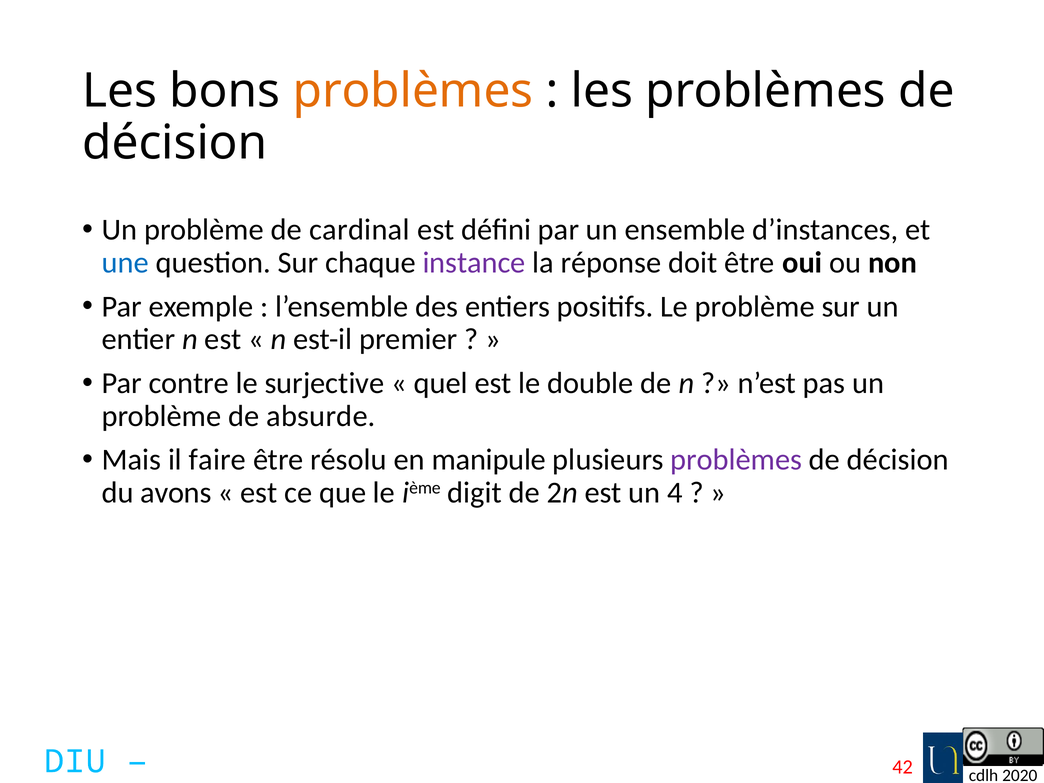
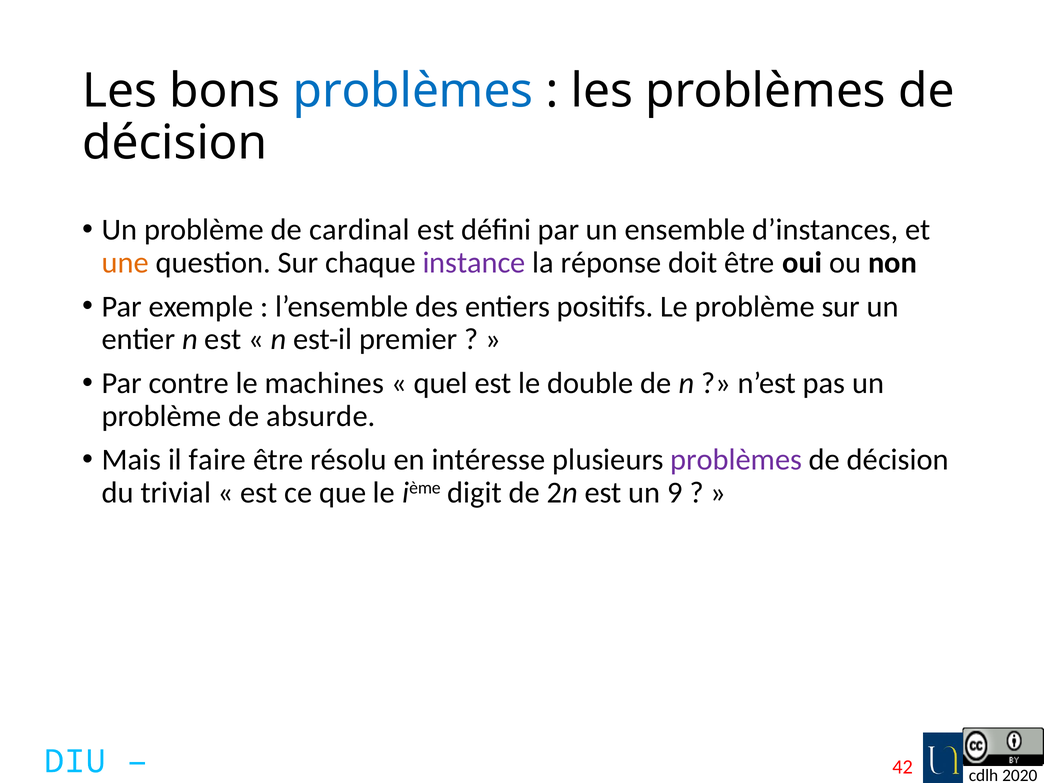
problèmes colour: orange -> blue (413, 91)
une colour: blue -> orange (125, 263)
surjective: surjective -> machines (324, 383)
manipule: manipule -> intéresse (489, 460)
avons: avons -> trivial (176, 493)
4: 4 -> 9 (675, 493)
